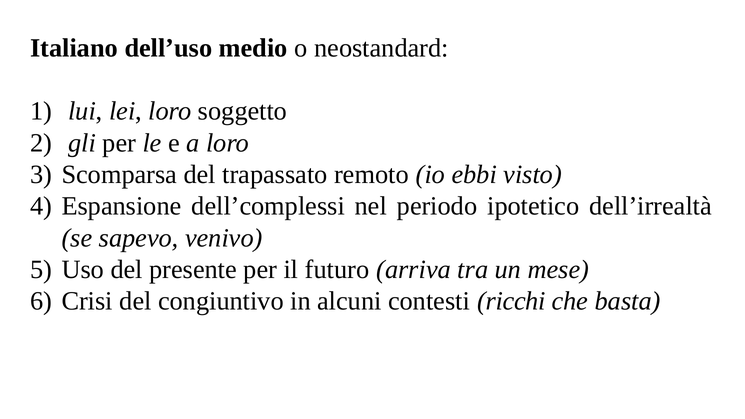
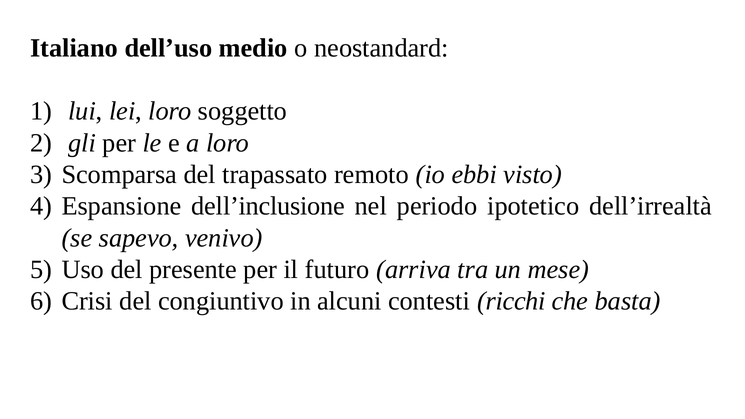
dell’complessi: dell’complessi -> dell’inclusione (268, 206)
